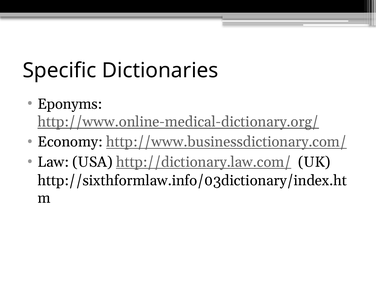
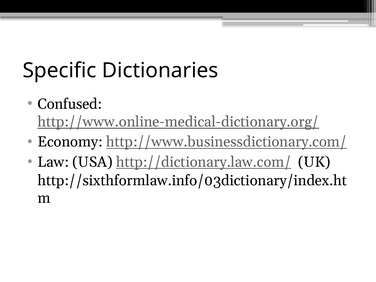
Eponyms: Eponyms -> Confused (70, 104)
